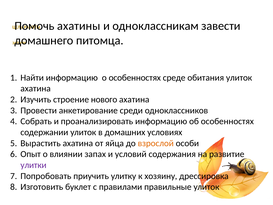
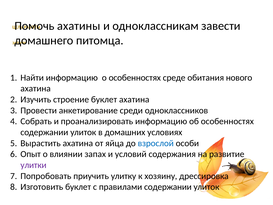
обитания улиток: улиток -> нового (239, 78)
строение нового: нового -> буклет (104, 99)
взрослой colour: orange -> blue (156, 143)
правилами правильные: правильные -> содержании (168, 187)
